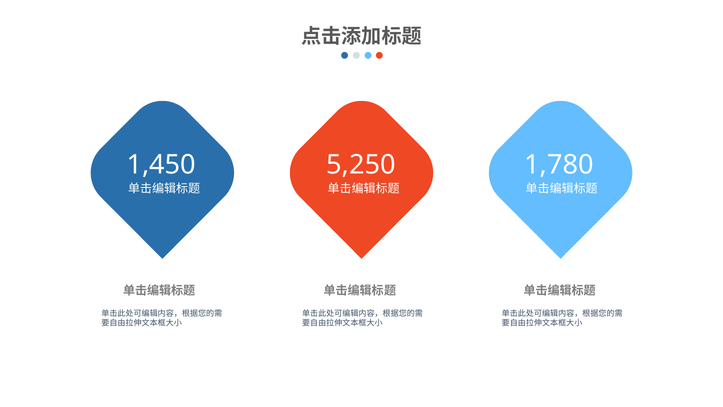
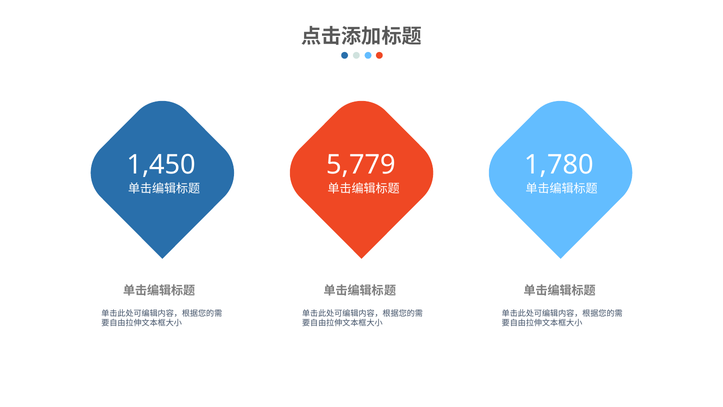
5,250: 5,250 -> 5,779 (361, 165)
